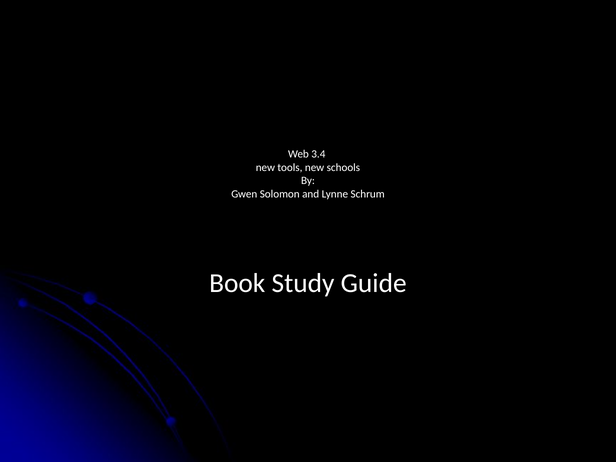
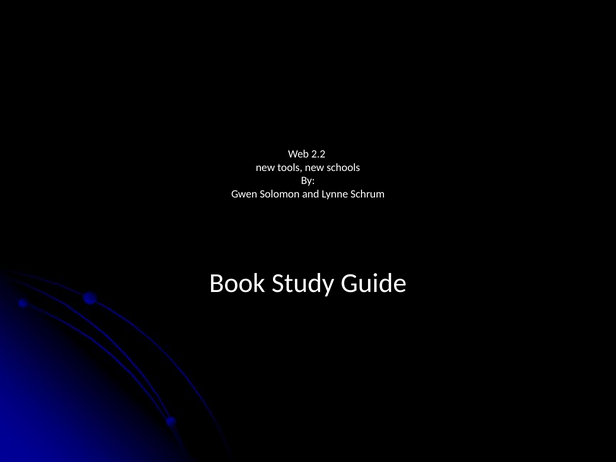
3.4: 3.4 -> 2.2 (318, 154)
